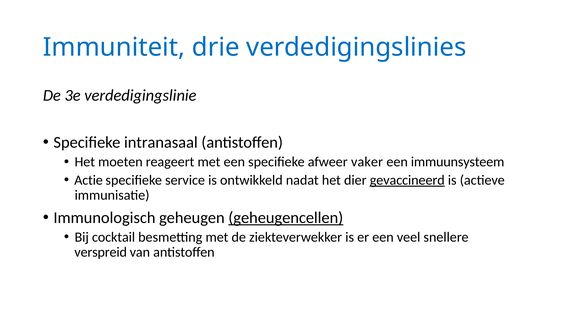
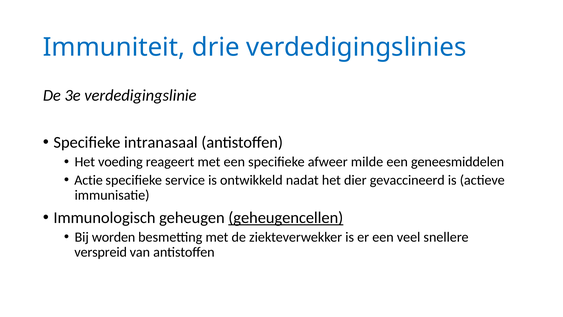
moeten: moeten -> voeding (120, 162)
vaker: vaker -> milde (367, 162)
immuunsysteem: immuunsysteem -> geneesmiddelen (458, 162)
gevaccineerd underline: present -> none (407, 180)
cocktail: cocktail -> worden (114, 237)
